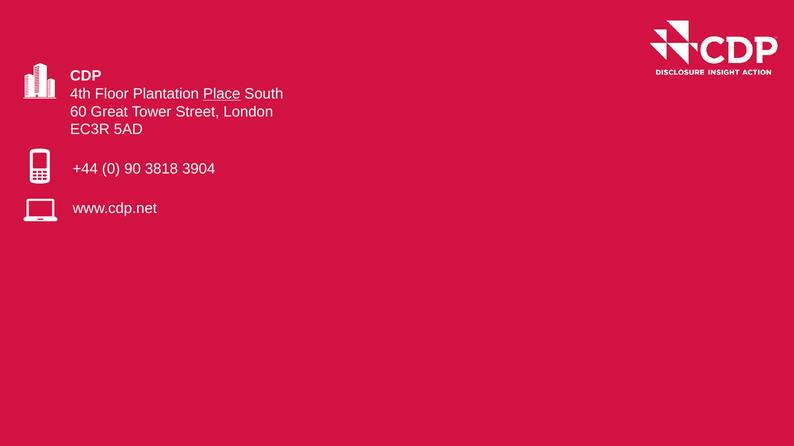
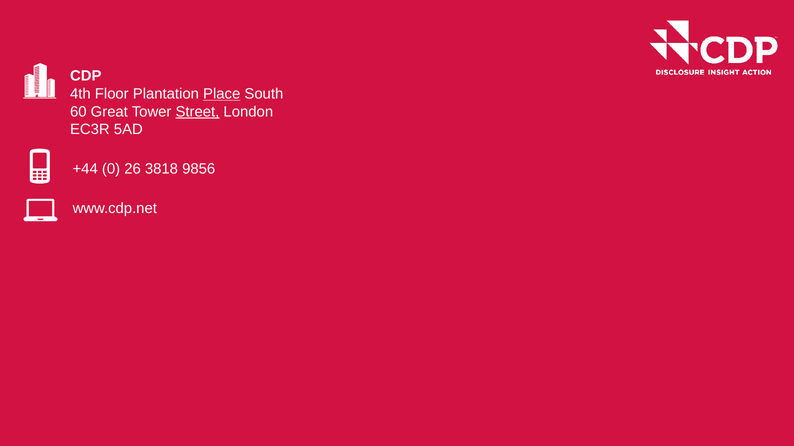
Street underline: none -> present (197, 112)
90: 90 -> 26 (133, 169)
3904: 3904 -> 9856 (199, 169)
